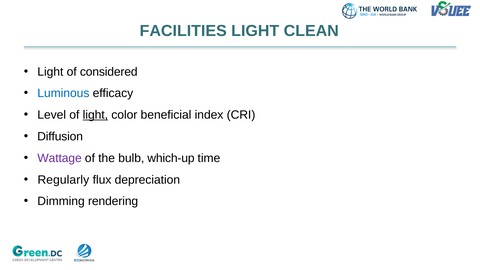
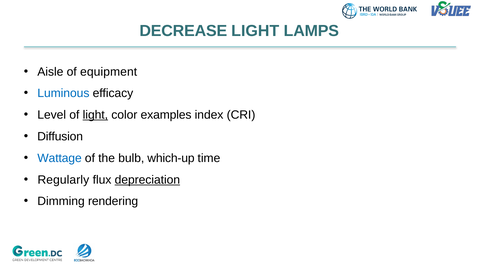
FACILITIES: FACILITIES -> DECREASE (183, 31)
CLEAN: CLEAN -> LAMPS (311, 31)
Light: Light -> Aisle (50, 72)
considered: considered -> equipment (109, 72)
beneficial: beneficial -> examples (166, 115)
Wattage colour: purple -> blue (60, 158)
depreciation underline: none -> present (147, 180)
